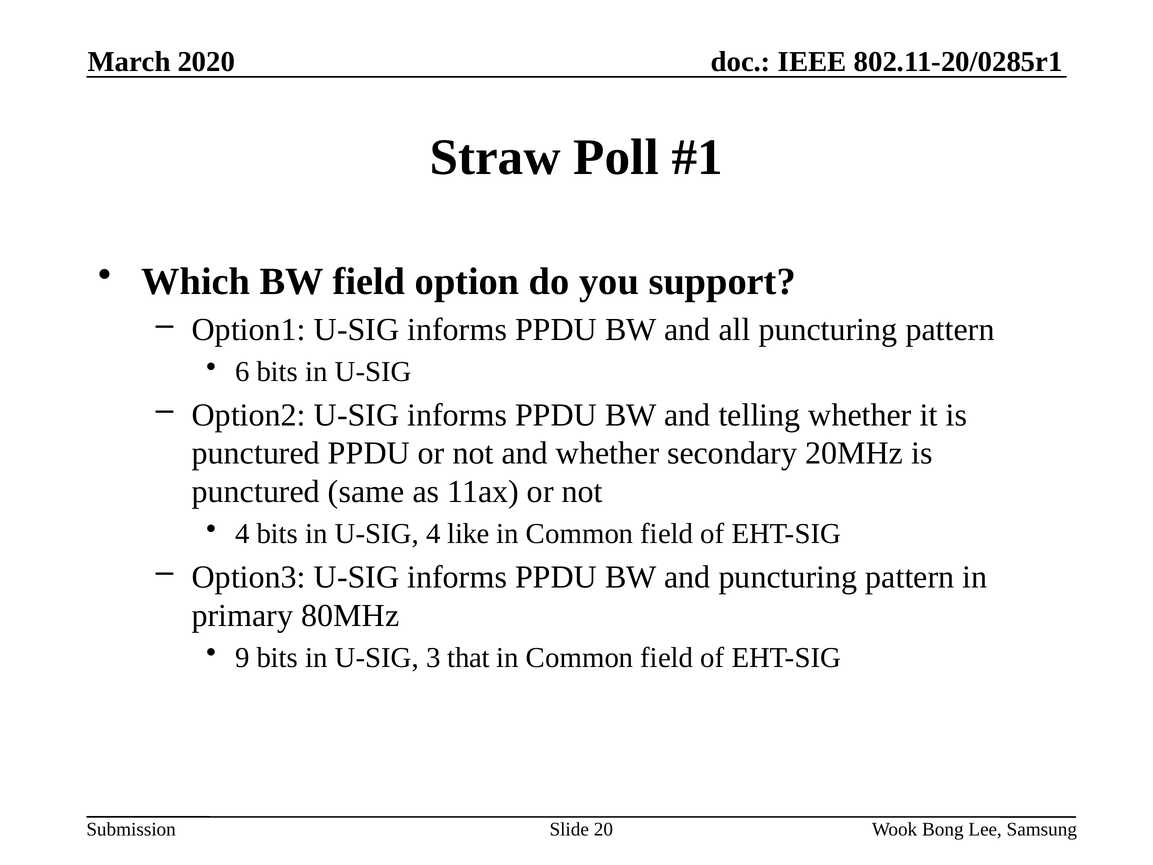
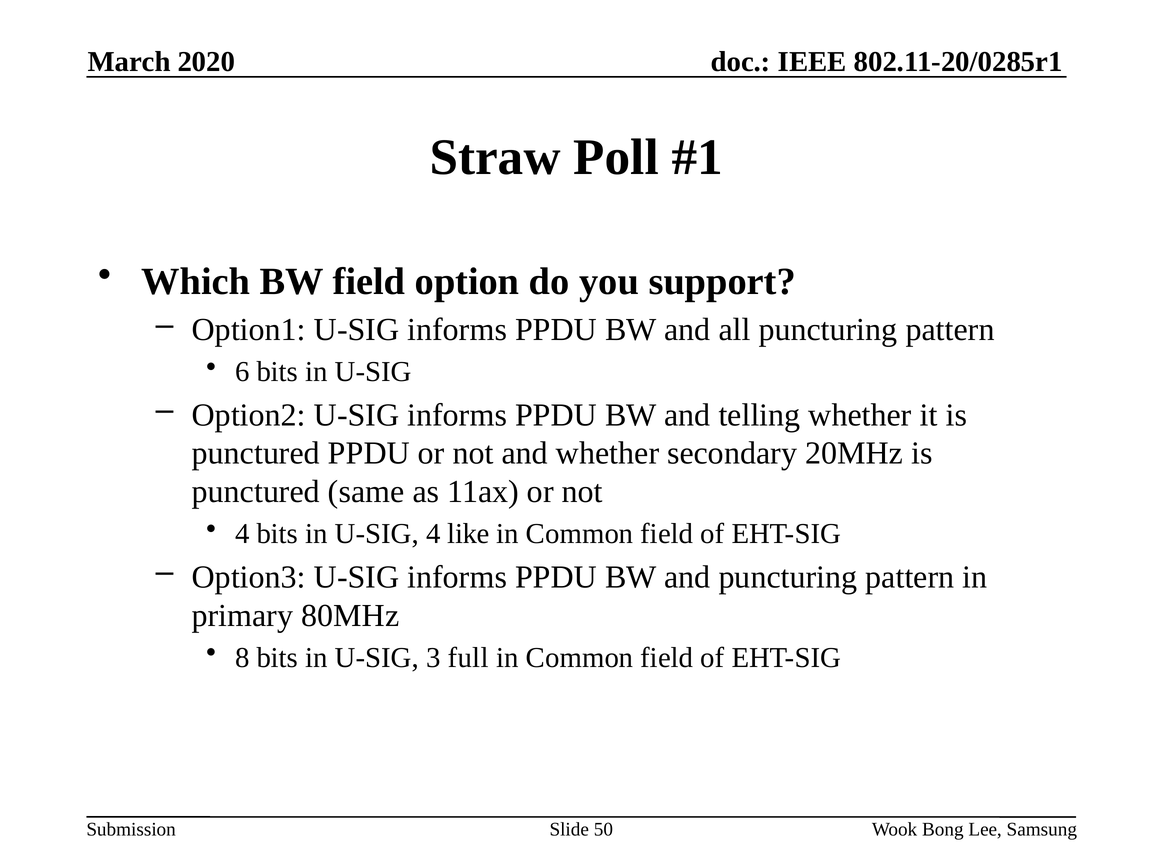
9: 9 -> 8 (242, 657)
that: that -> full (468, 657)
20: 20 -> 50 (603, 829)
